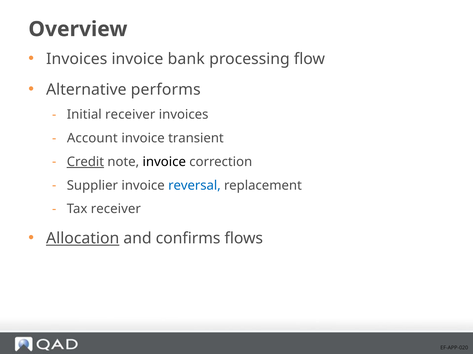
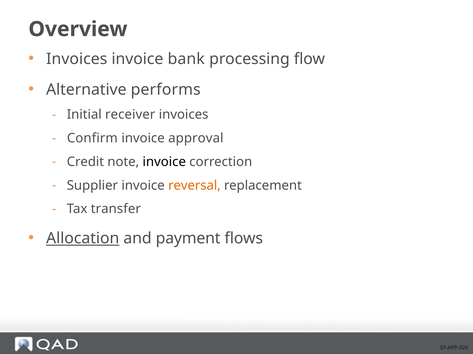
Account: Account -> Confirm (92, 138)
transient: transient -> approval (196, 138)
Credit underline: present -> none (85, 162)
reversal colour: blue -> orange (194, 186)
Tax receiver: receiver -> transfer (116, 209)
confirms: confirms -> payment (188, 239)
